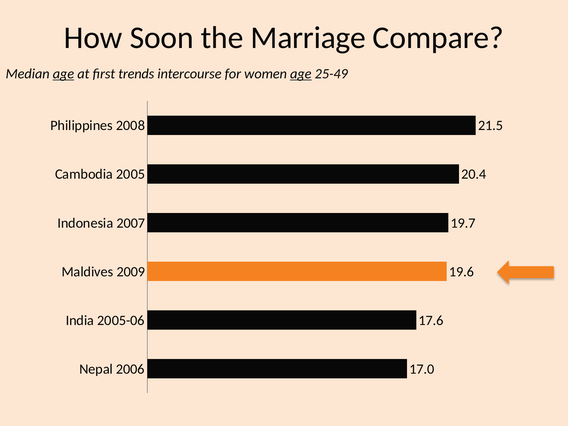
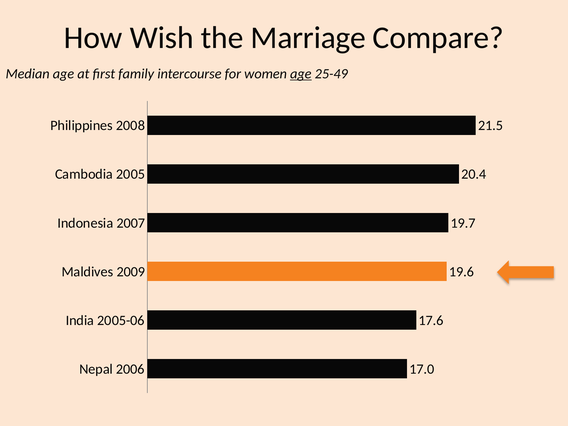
Soon: Soon -> Wish (162, 38)
age underline: present -> none (63, 74)
trends: trends -> family (136, 74)
